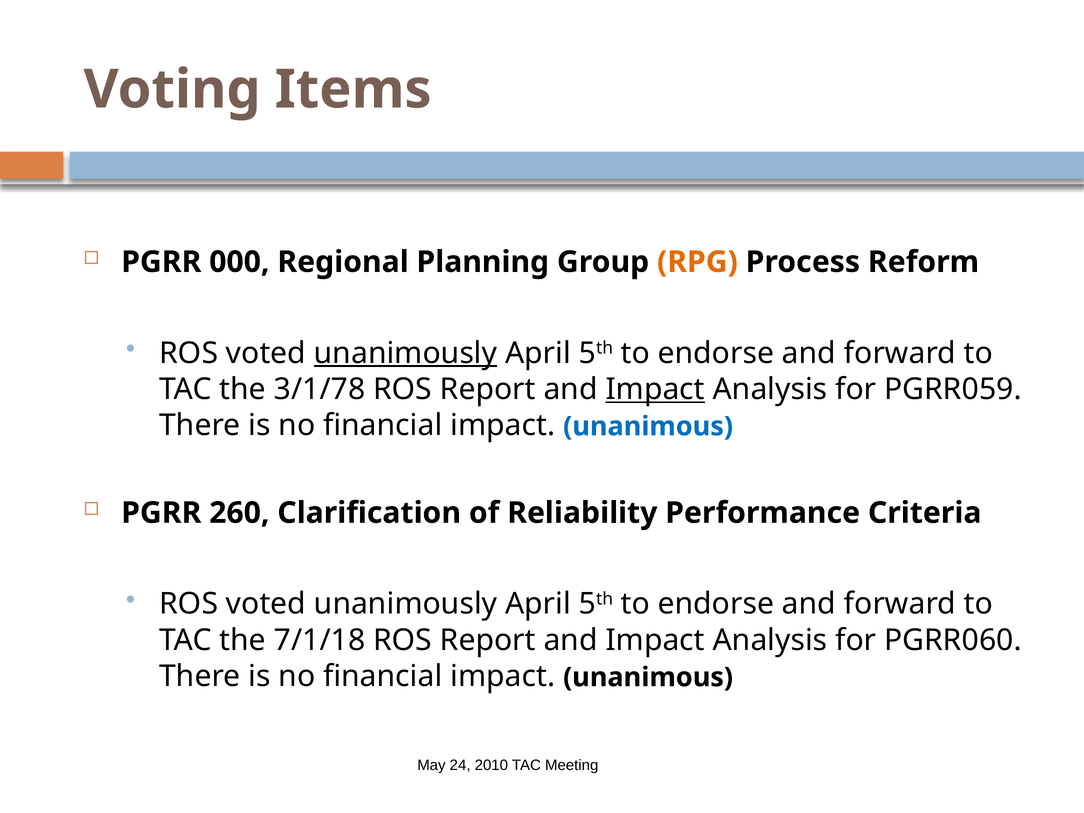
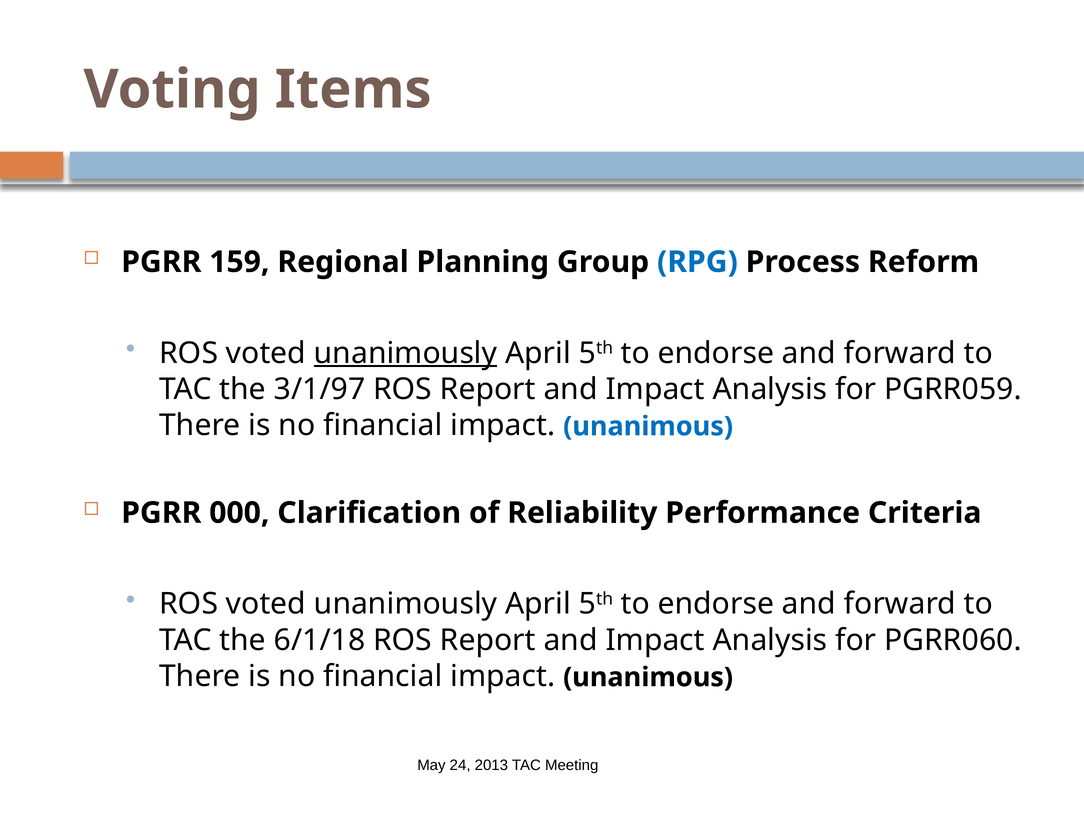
000: 000 -> 159 (239, 262)
RPG colour: orange -> blue (697, 262)
3/1/78: 3/1/78 -> 3/1/97 (320, 389)
Impact underline: present -> none (655, 389)
260: 260 -> 000 (239, 513)
7/1/18: 7/1/18 -> 6/1/18 (320, 640)
2010: 2010 -> 2013 (491, 765)
